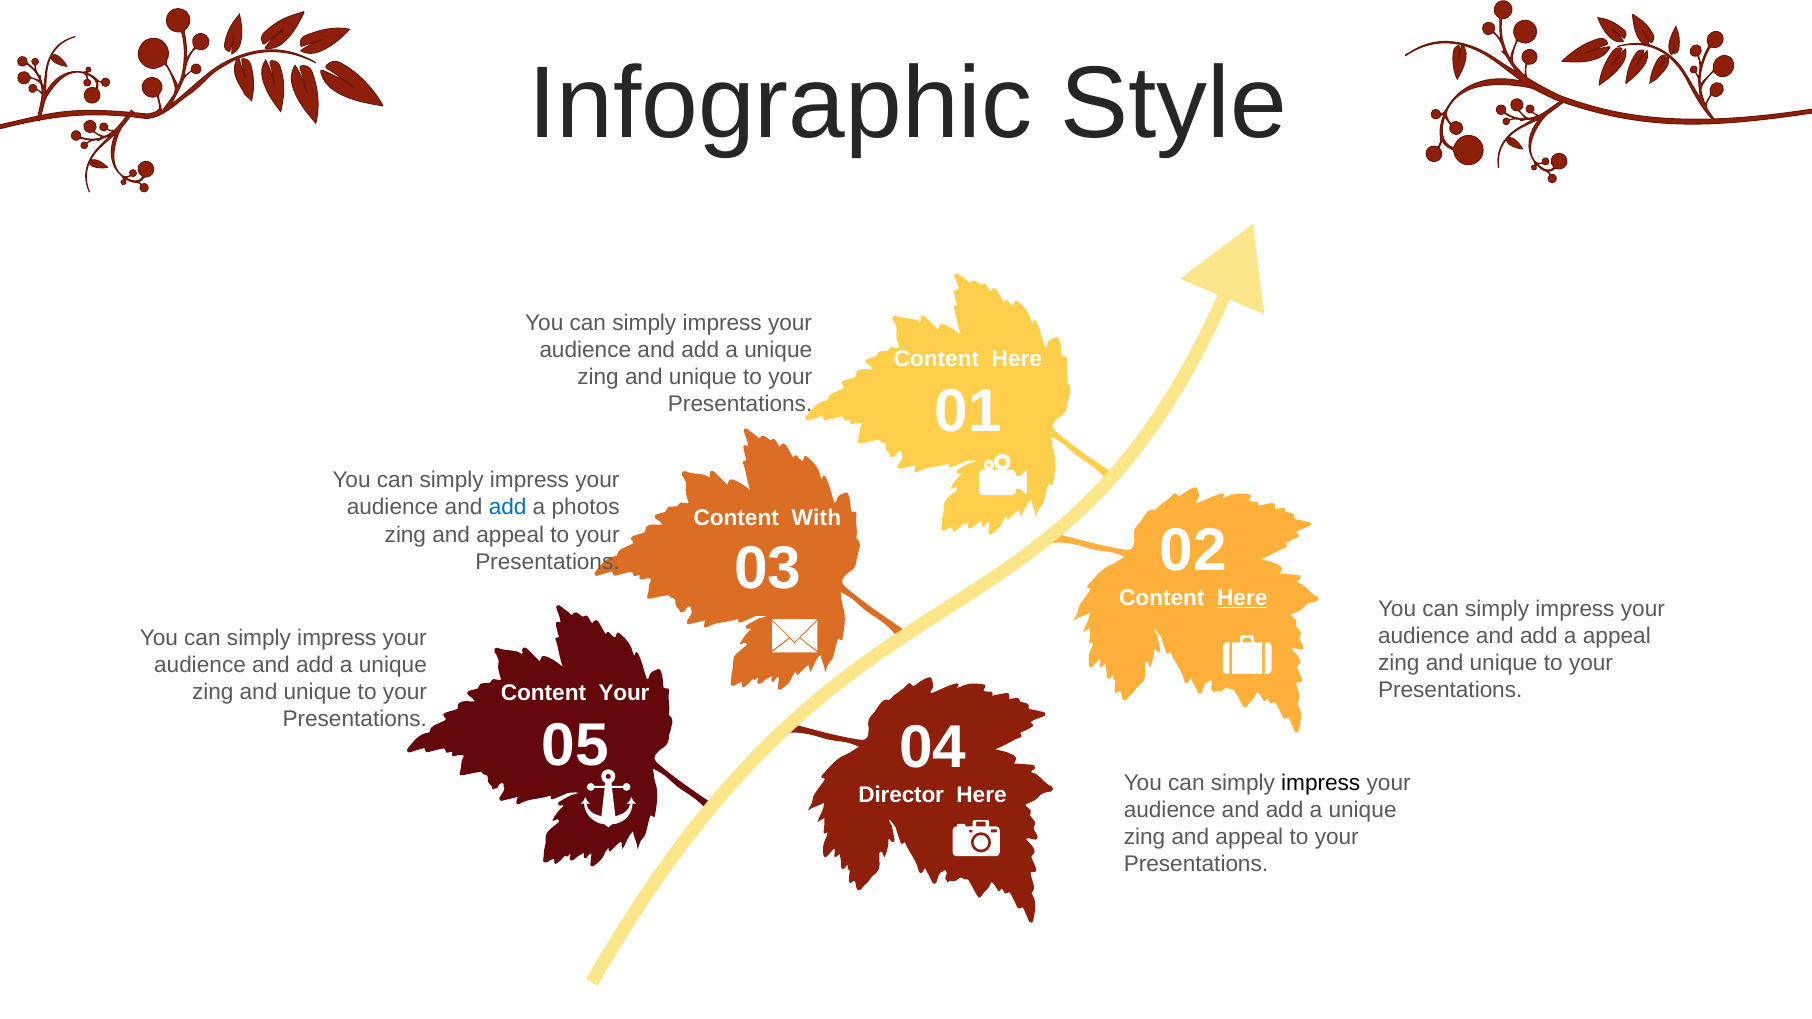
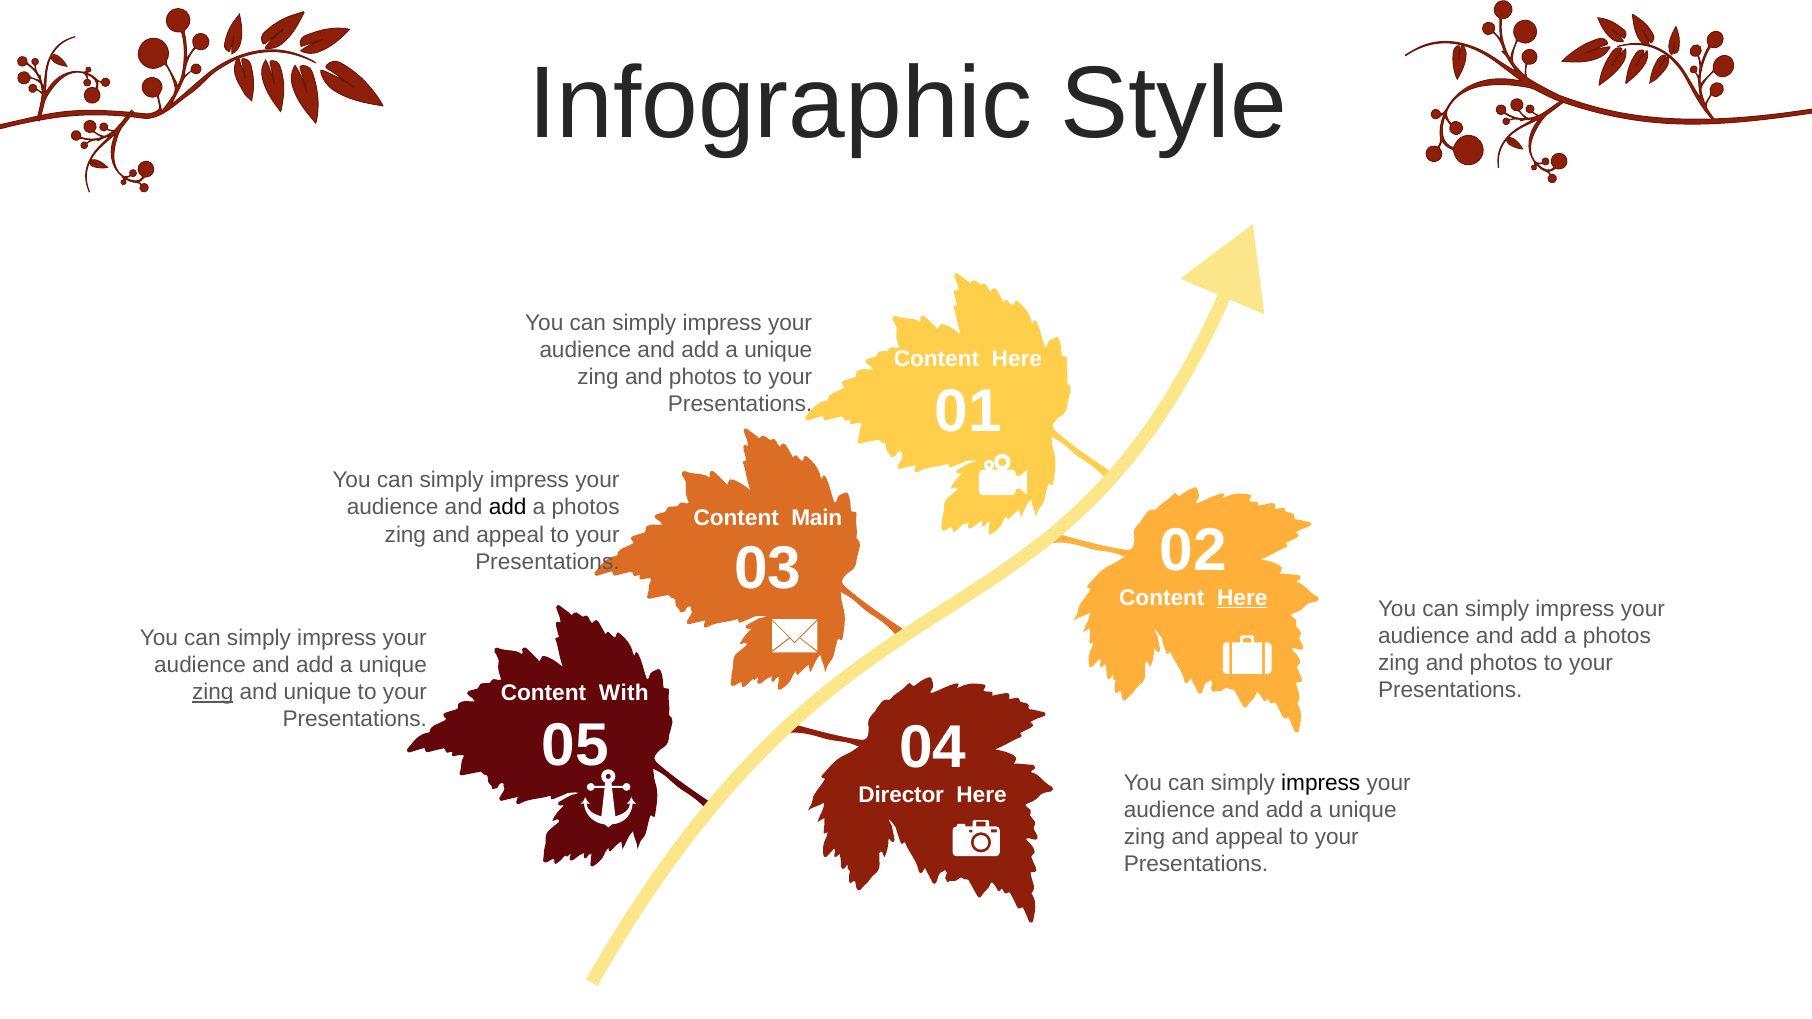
unique: unique -> photos (703, 377)
add colour: blue -> black (508, 508)
With: With -> Main (817, 518)
appeal: appeal -> photos (1617, 636)
unique: unique -> photos (1504, 663)
zing underline: none -> present (213, 692)
Content Your: Your -> With (624, 693)
